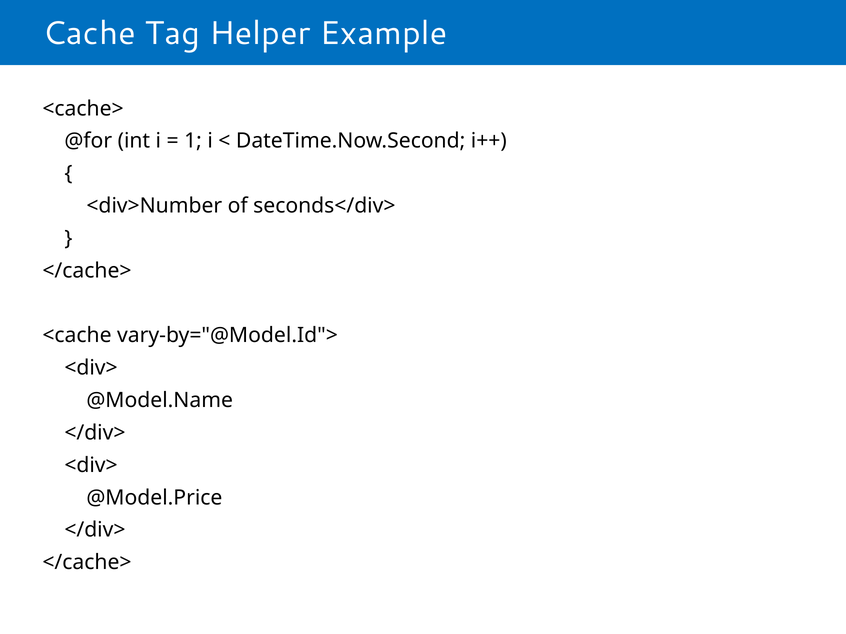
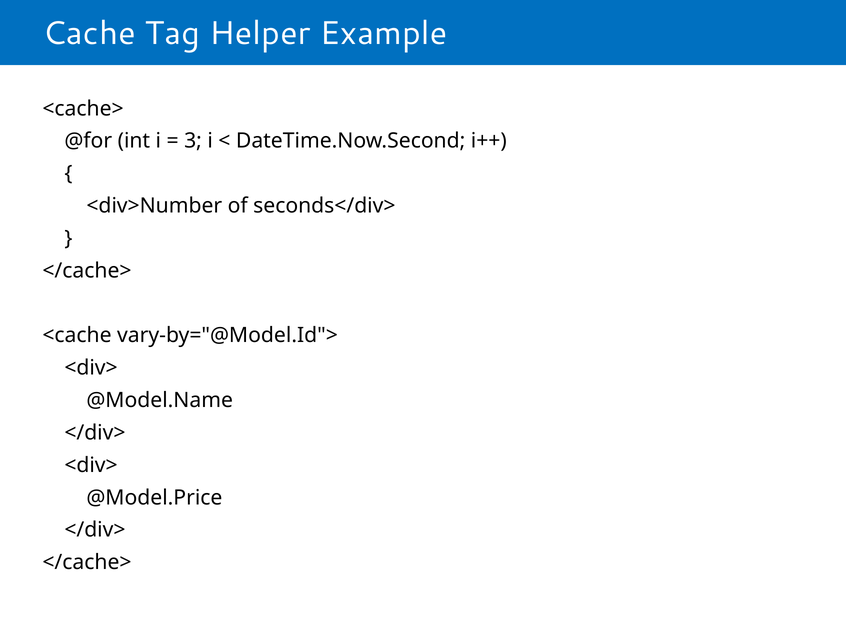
1: 1 -> 3 (193, 141)
